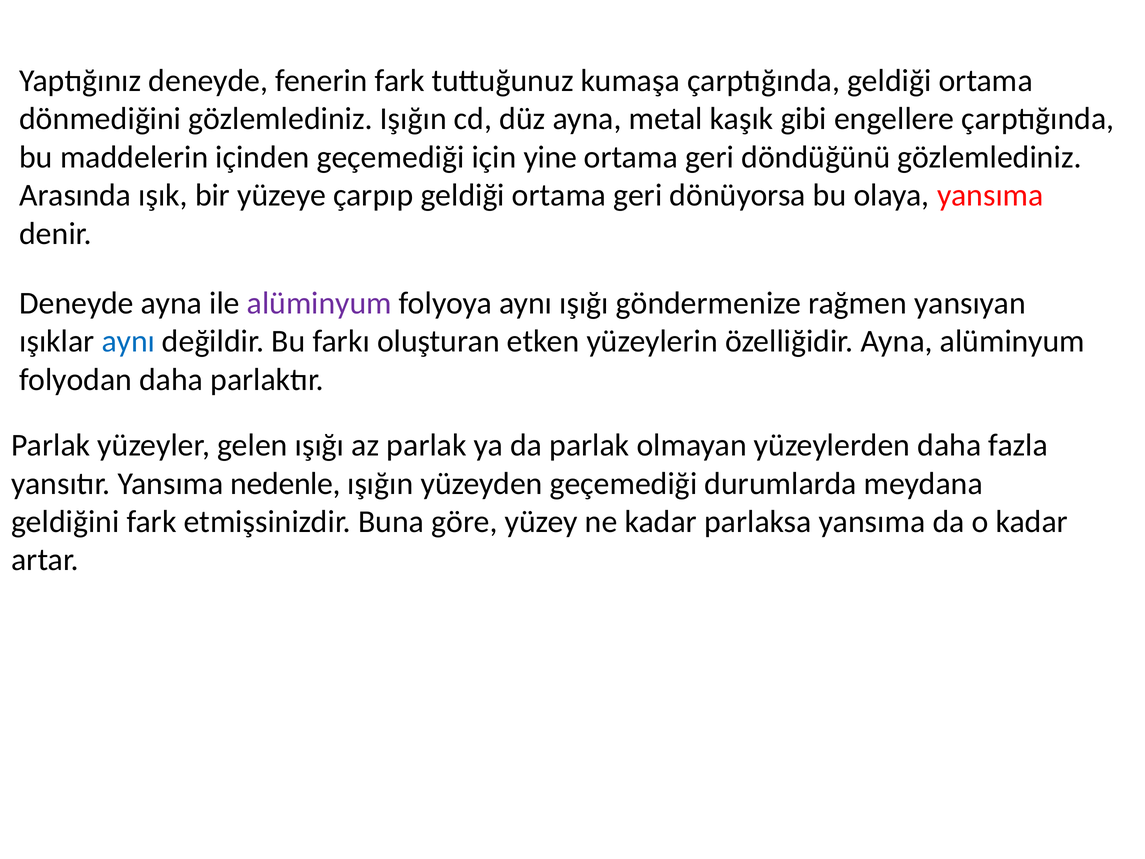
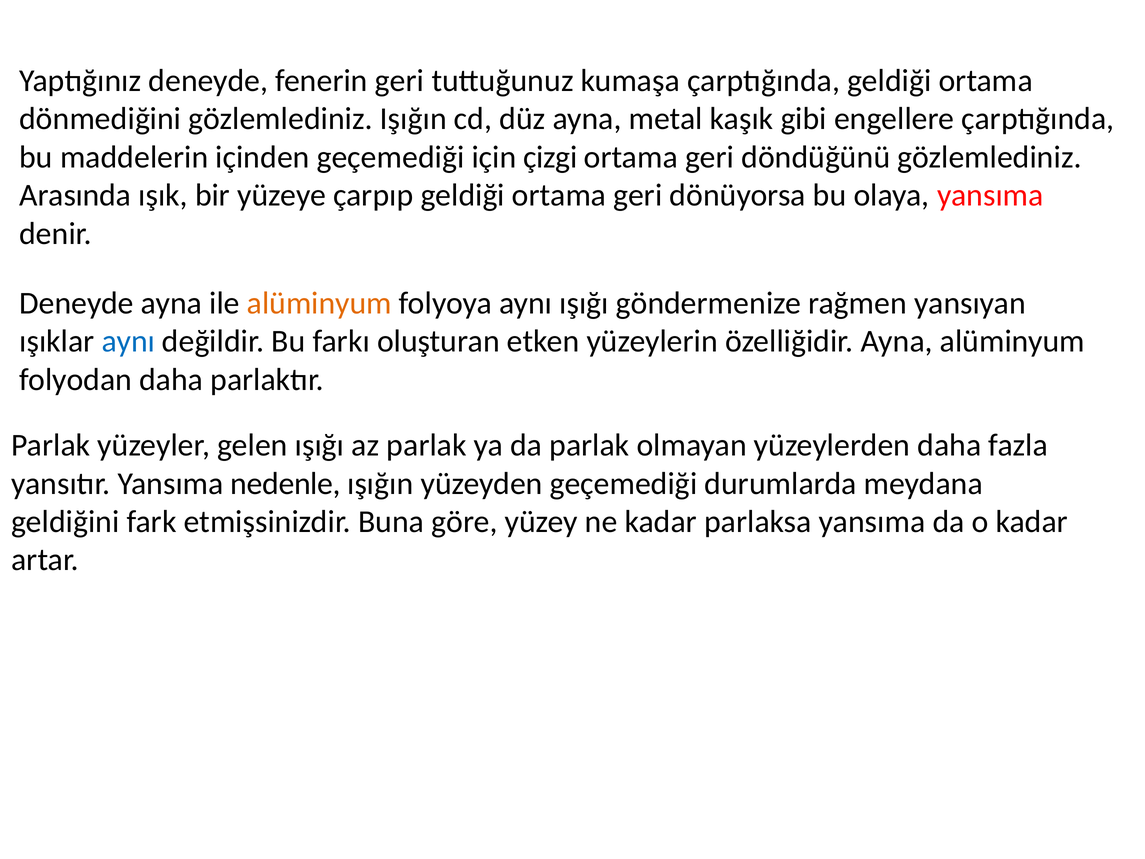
fenerin fark: fark -> geri (400, 81)
yine: yine -> çizgi (550, 157)
alüminyum colour: purple -> orange (319, 303)
